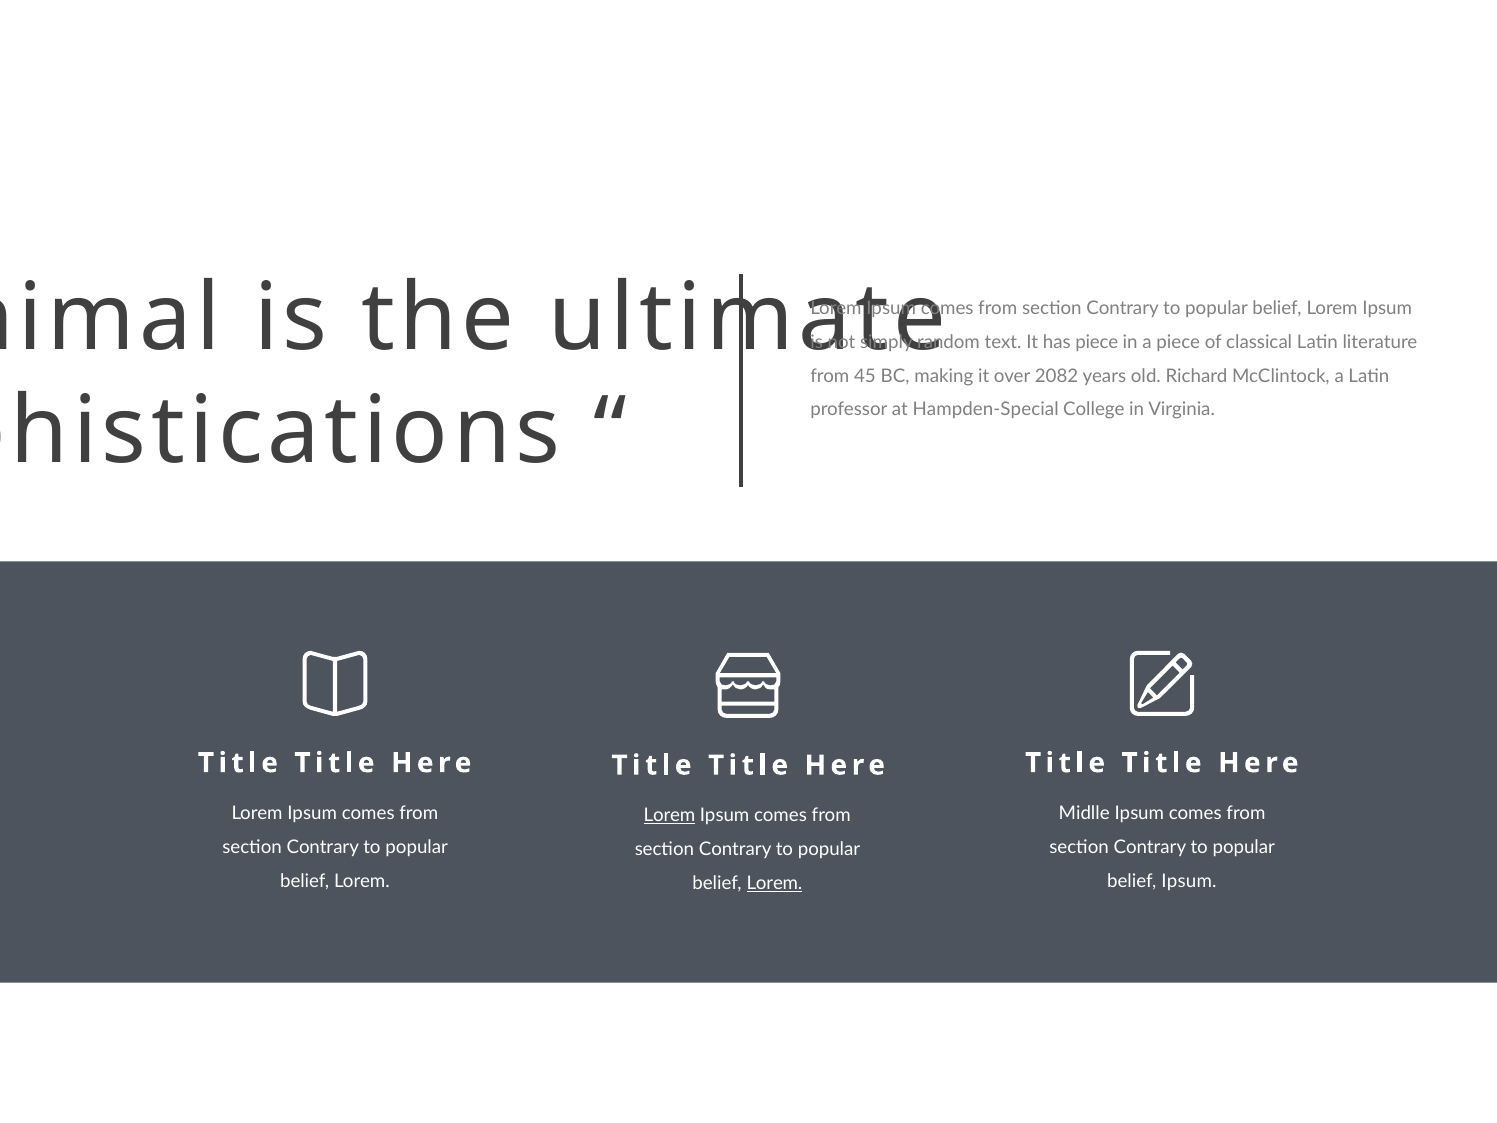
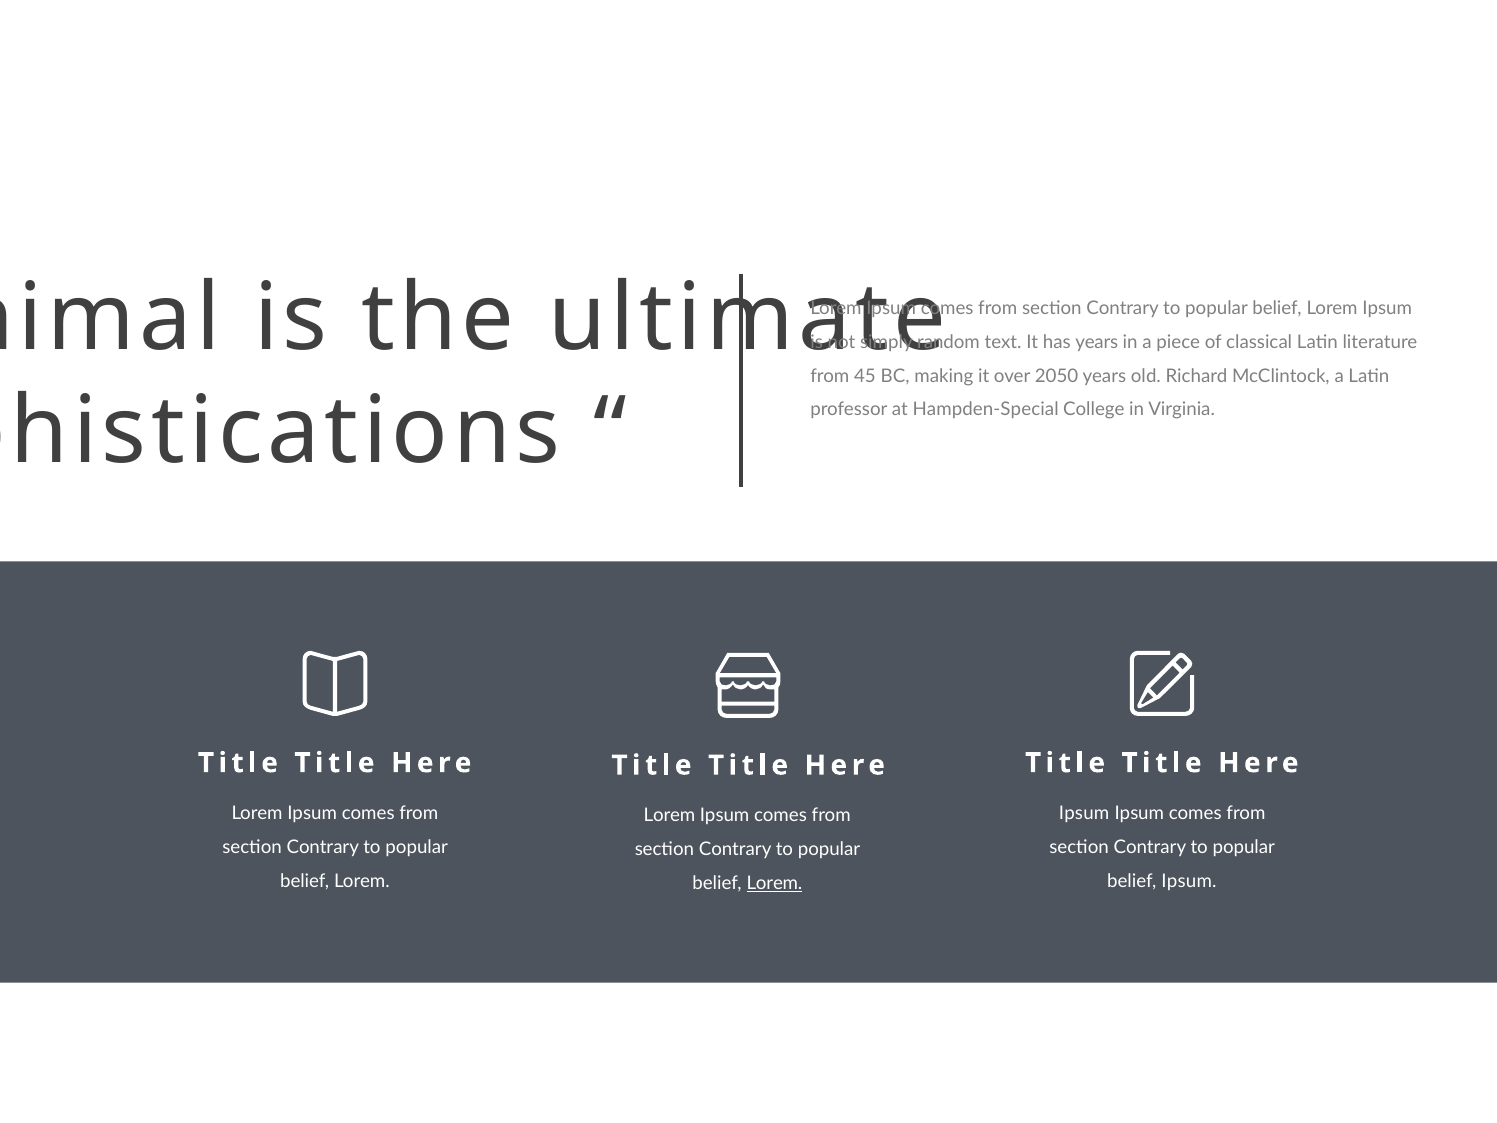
has piece: piece -> years (1097, 342)
2082: 2082 -> 2050 (1057, 376)
Midlle: Midlle -> Ipsum (1084, 813)
Lorem underline: present -> none (670, 815)
